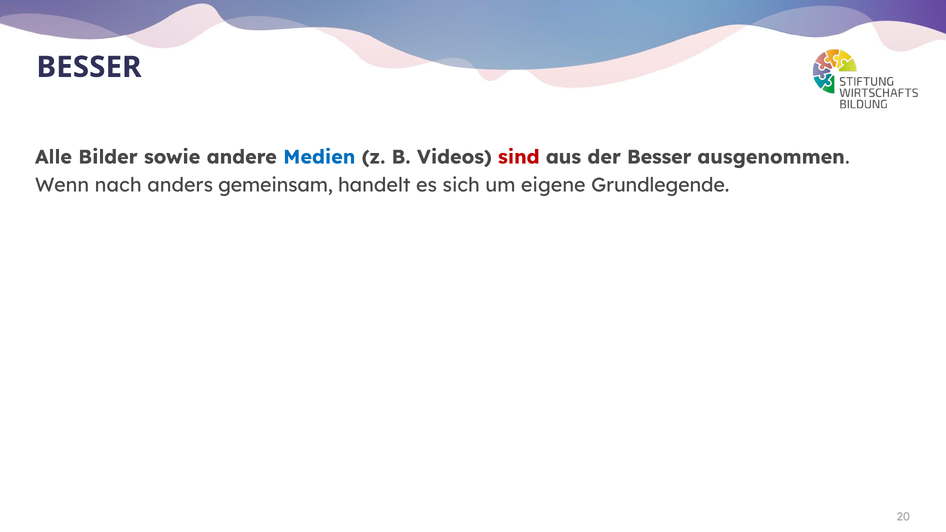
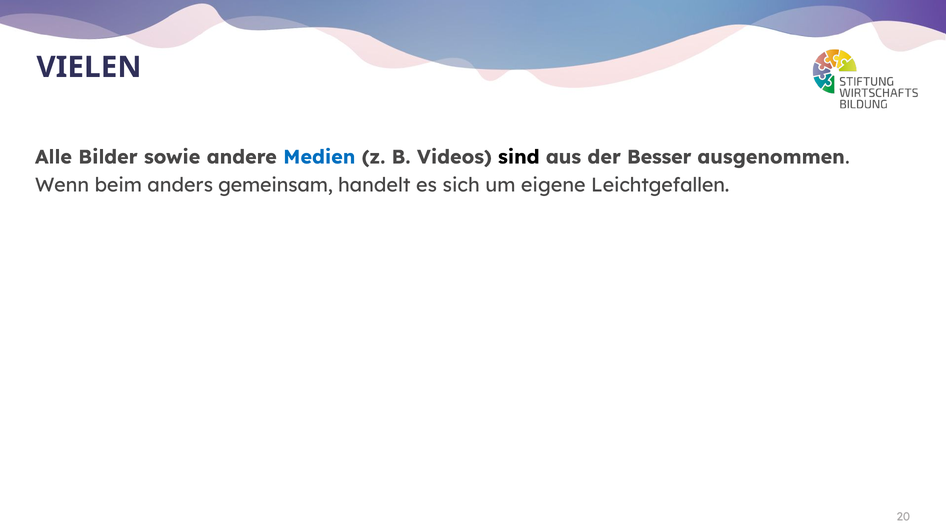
BESSER: BESSER -> VIELEN (89, 67)
sind colour: red -> black (519, 157)
nach: nach -> beim (118, 186)
Grundlegende: Grundlegende -> Leichtgefallen (660, 186)
